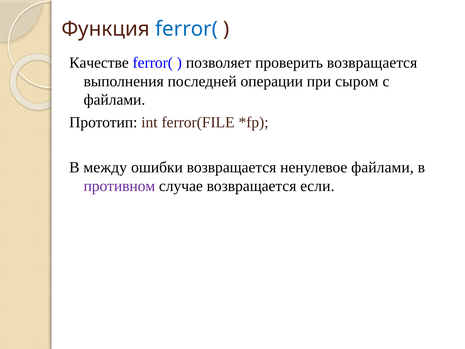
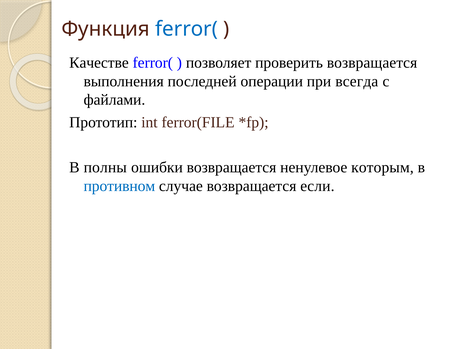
сыром: сыром -> всегда (357, 81)
между: между -> полны (105, 167)
ненулевое файлами: файлами -> которым (382, 167)
противном colour: purple -> blue (119, 186)
